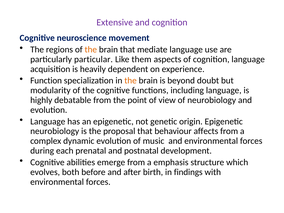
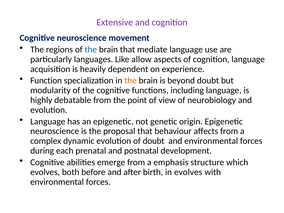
the colour: orange -> blue (91, 49)
particular: particular -> languages (94, 59)
them: them -> allow (141, 59)
neurobiology: neurobiology -> neuroscience (55, 131)
of music: music -> doubt (154, 141)
in findings: findings -> evolves (188, 172)
